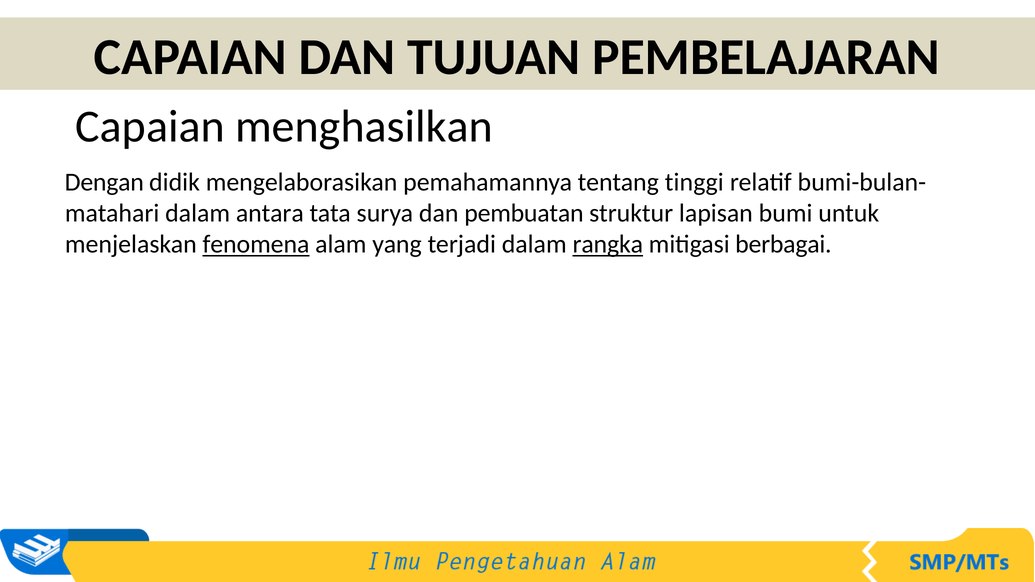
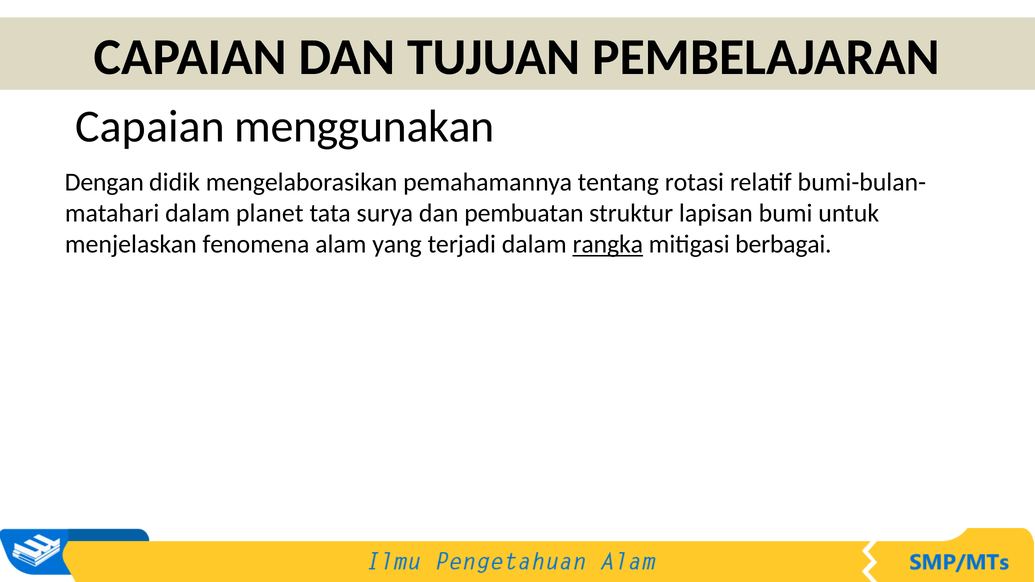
menghasilkan: menghasilkan -> menggunakan (364, 127)
tinggi: tinggi -> rotasi (694, 182)
antara: antara -> planet (270, 213)
fenomena underline: present -> none (256, 245)
